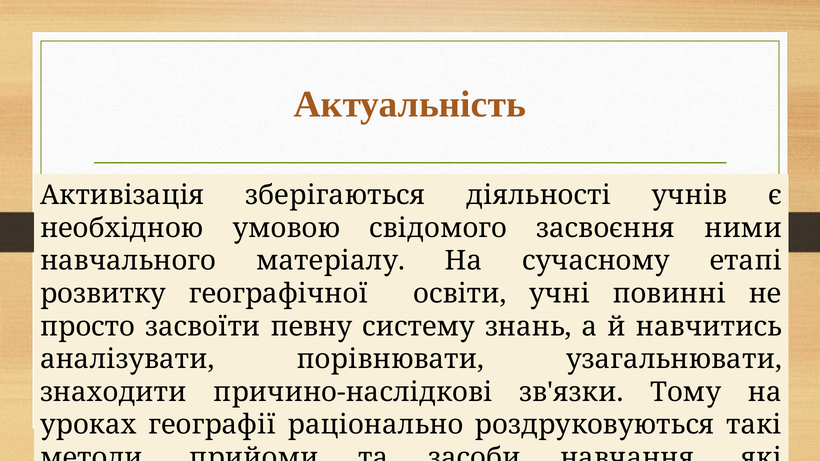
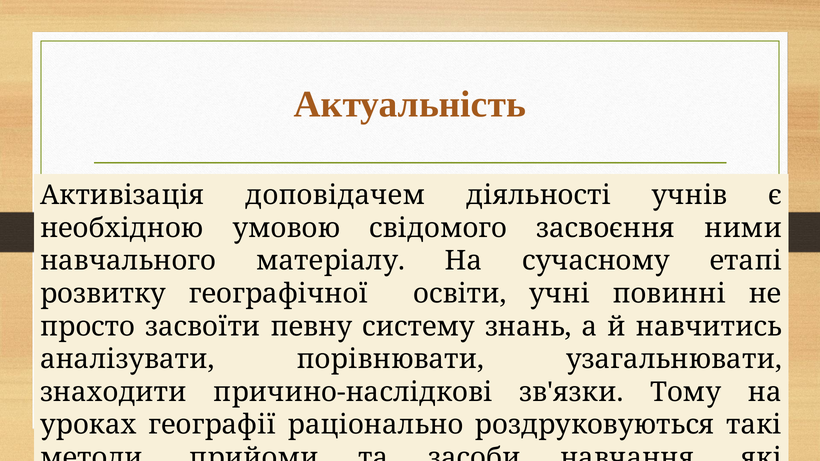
зберігаються: зберігаються -> доповідачем (335, 195)
